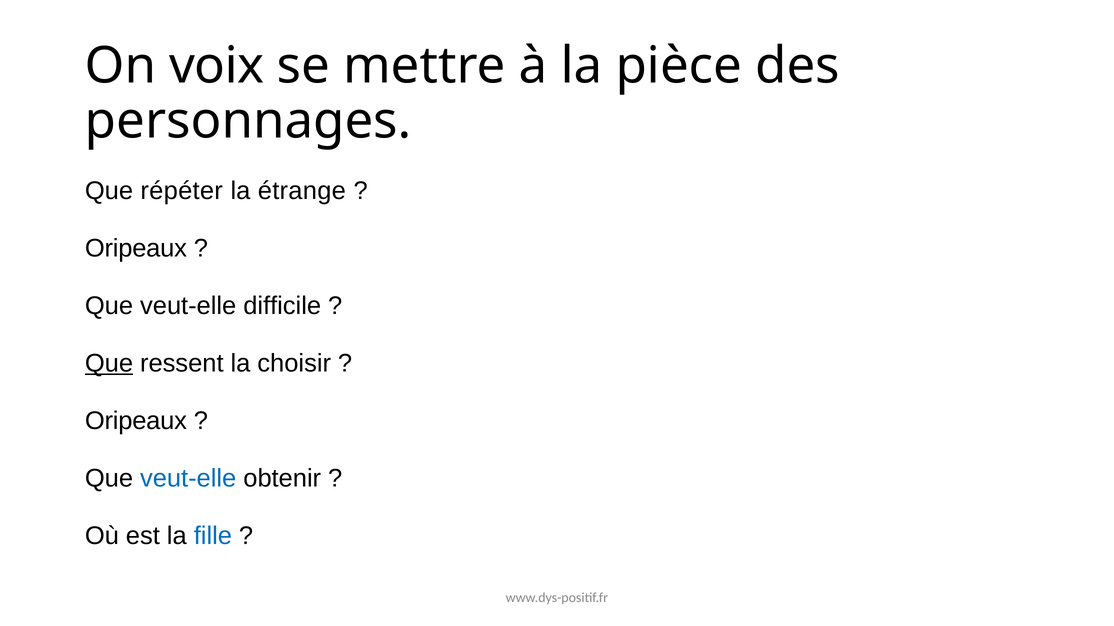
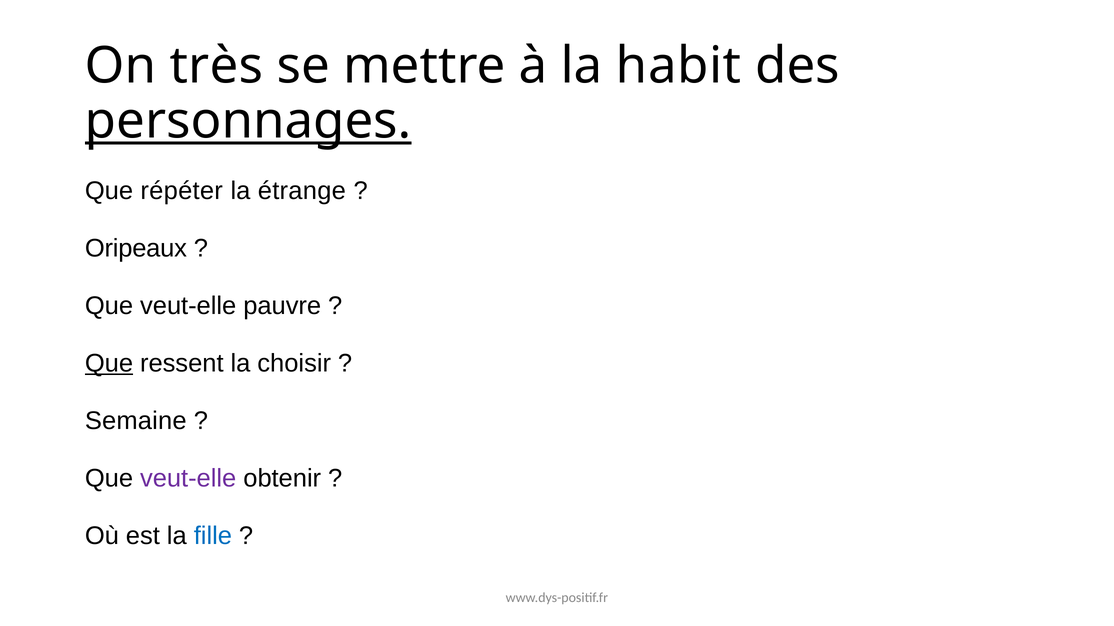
voix: voix -> très (216, 66)
pièce: pièce -> habit (679, 66)
personnages underline: none -> present (248, 121)
difficile: difficile -> pauvre (282, 306)
Oripeaux: Oripeaux -> Semaine (136, 421)
veut-elle colour: blue -> purple (188, 479)
